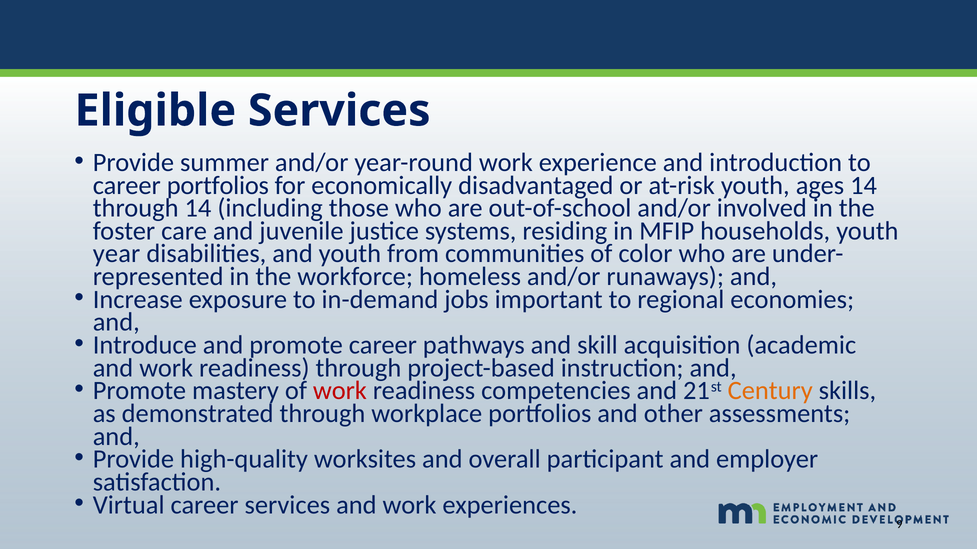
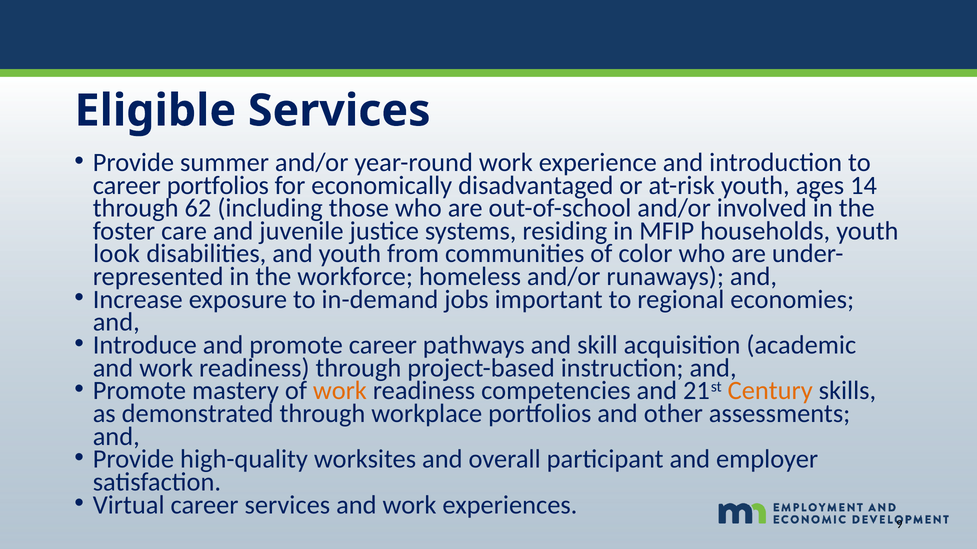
through 14: 14 -> 62 (198, 208)
year: year -> look (117, 254)
work colour: red -> orange (340, 391)
